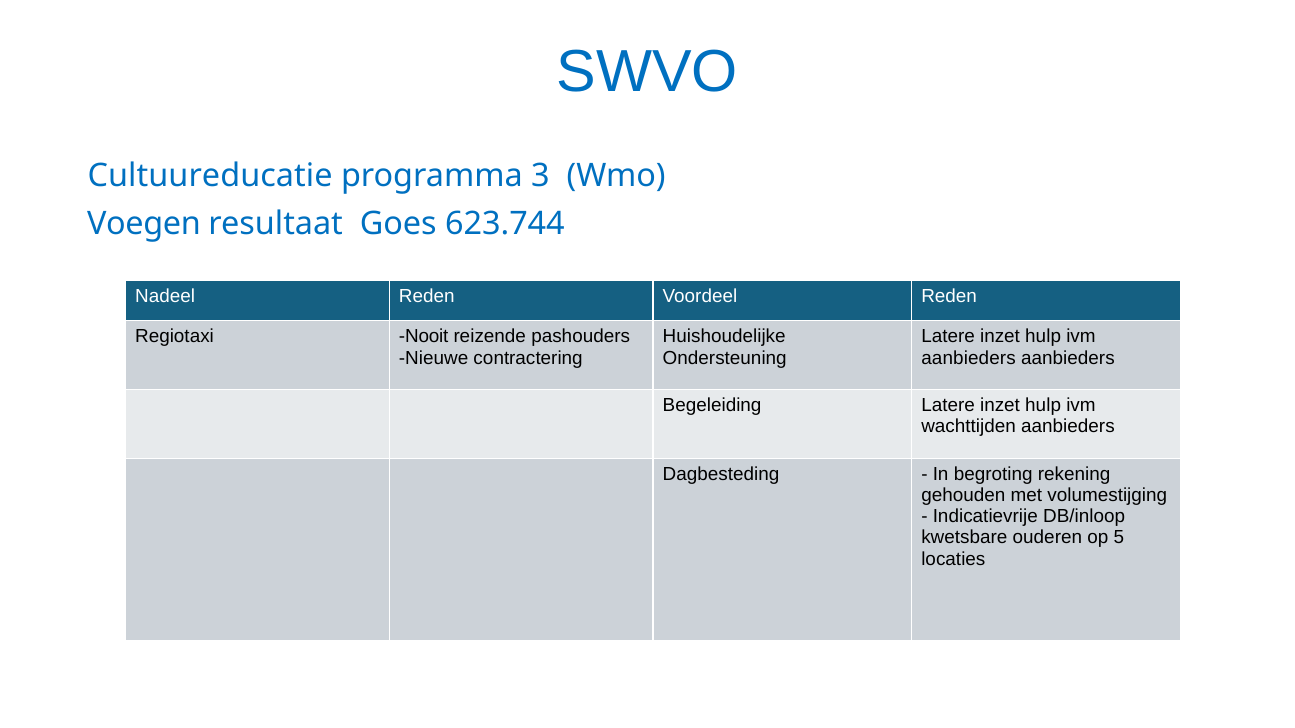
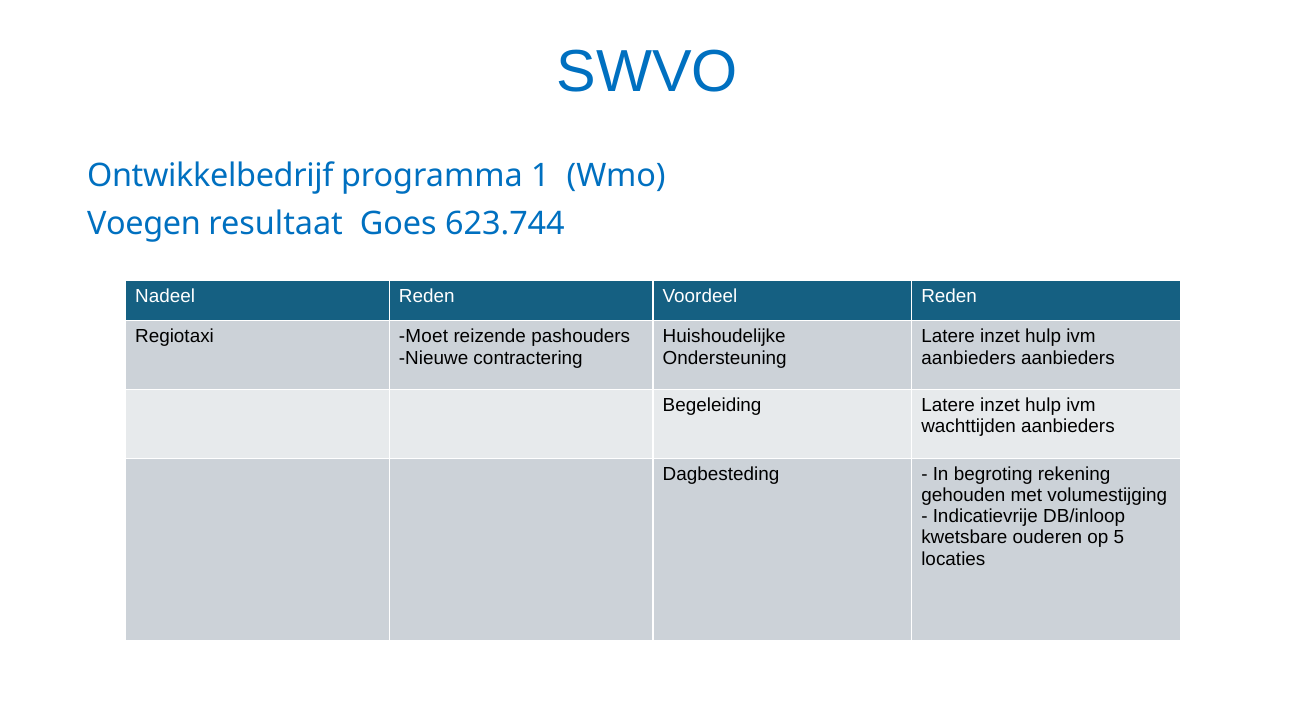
Cultuureducatie: Cultuureducatie -> Ontwikkelbedrijf (210, 176)
3: 3 -> 1 (540, 176)
Nooit: Nooit -> Moet (423, 337)
